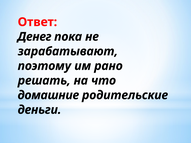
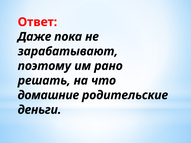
Денег: Денег -> Даже (34, 37)
